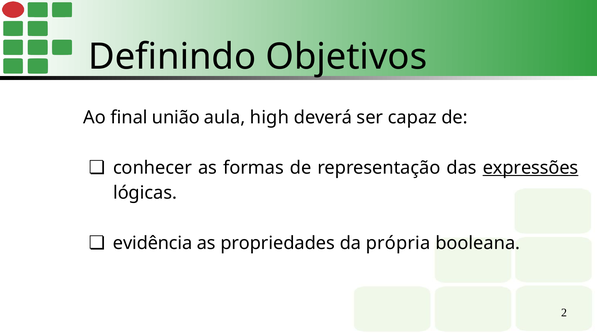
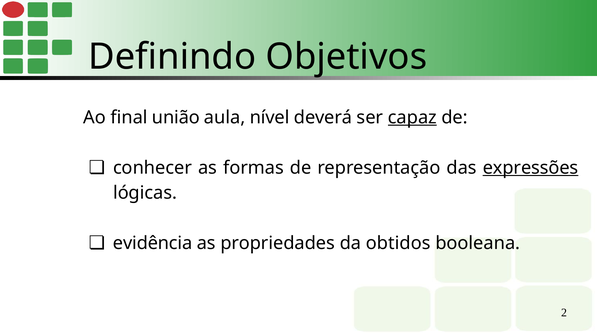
high: high -> nível (270, 117)
capaz underline: none -> present (412, 117)
própria: própria -> obtidos (398, 243)
